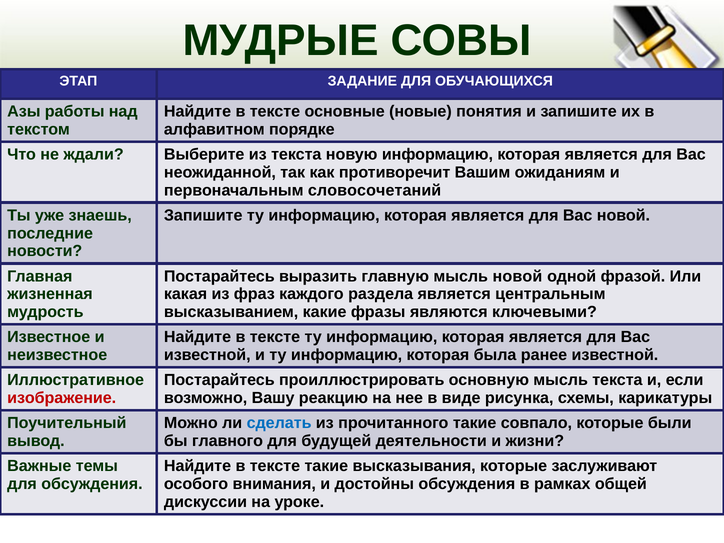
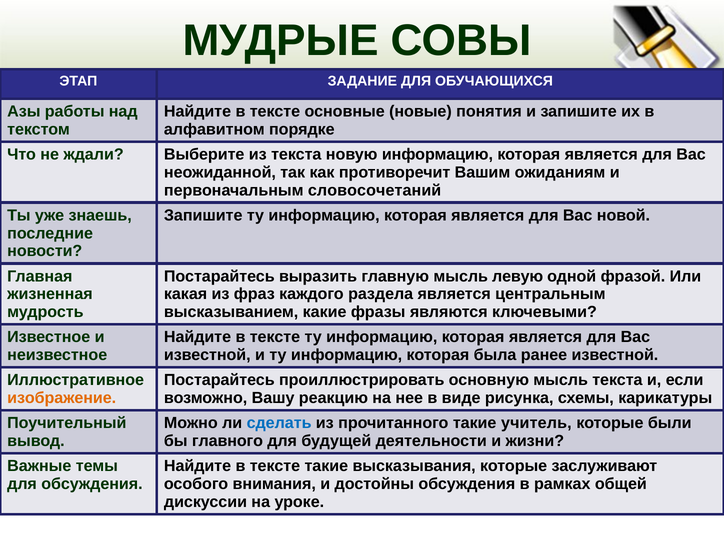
мысль новой: новой -> левую (518, 276)
изображение colour: red -> orange (62, 398)
совпало: совпало -> учитель (536, 423)
